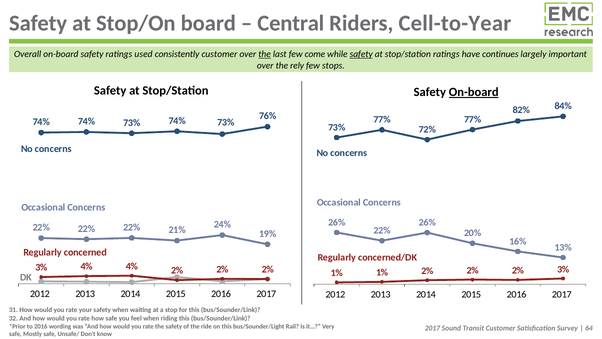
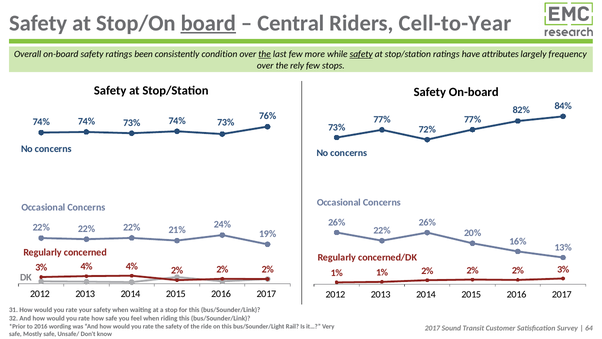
board underline: none -> present (208, 23)
used: used -> been (144, 54)
consistently customer: customer -> condition (219, 54)
come: come -> more (315, 54)
continues: continues -> attributes (500, 54)
important: important -> frequency (568, 54)
On-board underline: present -> none (474, 92)
